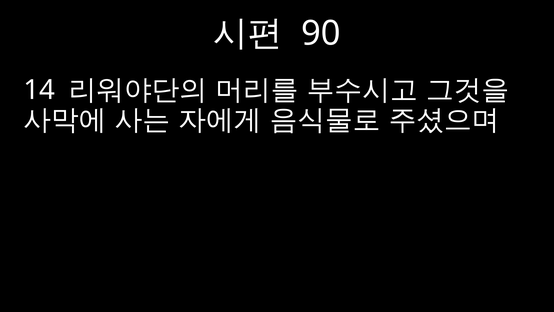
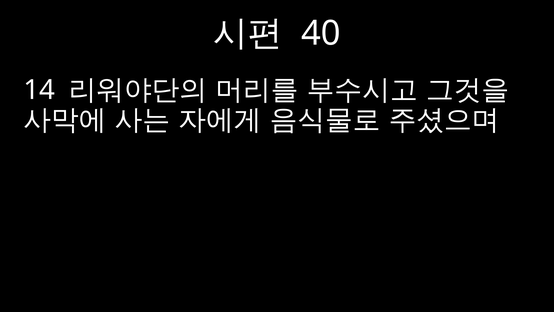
90: 90 -> 40 (321, 33)
